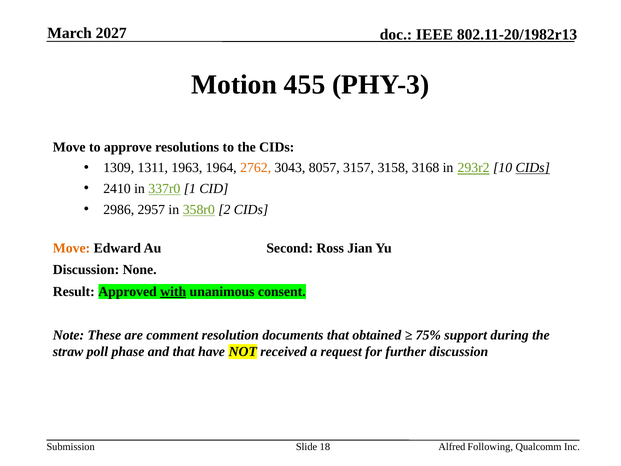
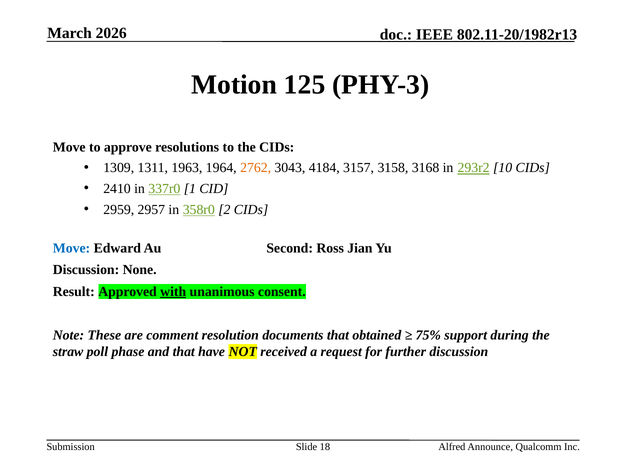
2027: 2027 -> 2026 (111, 33)
455: 455 -> 125 (305, 85)
8057: 8057 -> 4184 (324, 168)
CIDs underline: present -> none (533, 168)
2986: 2986 -> 2959 (119, 209)
Move colour: orange -> blue (72, 248)
Following: Following -> Announce (490, 447)
